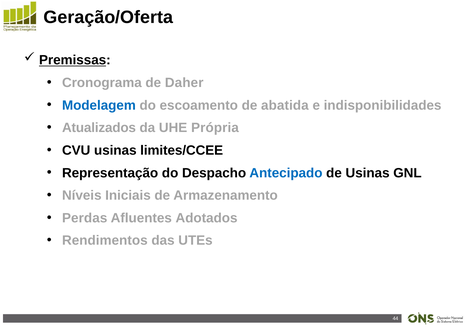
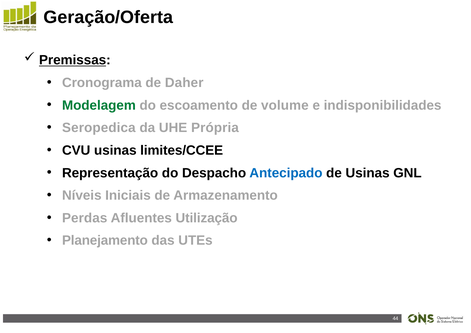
Modelagem colour: blue -> green (99, 105)
abatida: abatida -> volume (285, 105)
Atualizados: Atualizados -> Seropedica (99, 128)
Adotados: Adotados -> Utilização (207, 218)
Rendimentos: Rendimentos -> Planejamento (105, 241)
